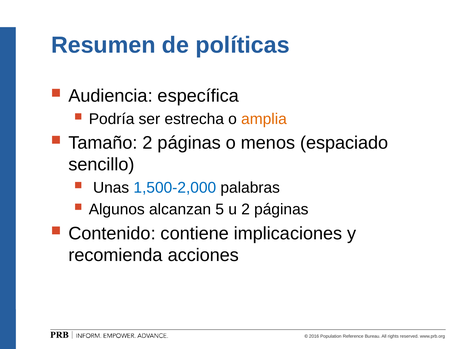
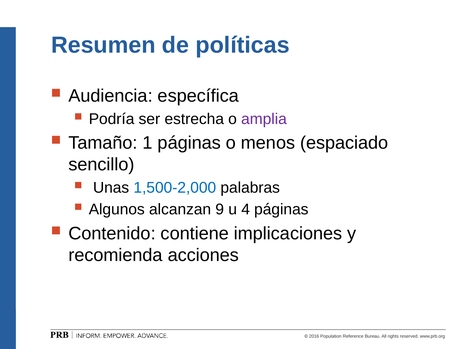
amplia colour: orange -> purple (264, 119)
Tamaño 2: 2 -> 1 (148, 143)
5: 5 -> 9 (220, 209)
u 2: 2 -> 4 (246, 209)
